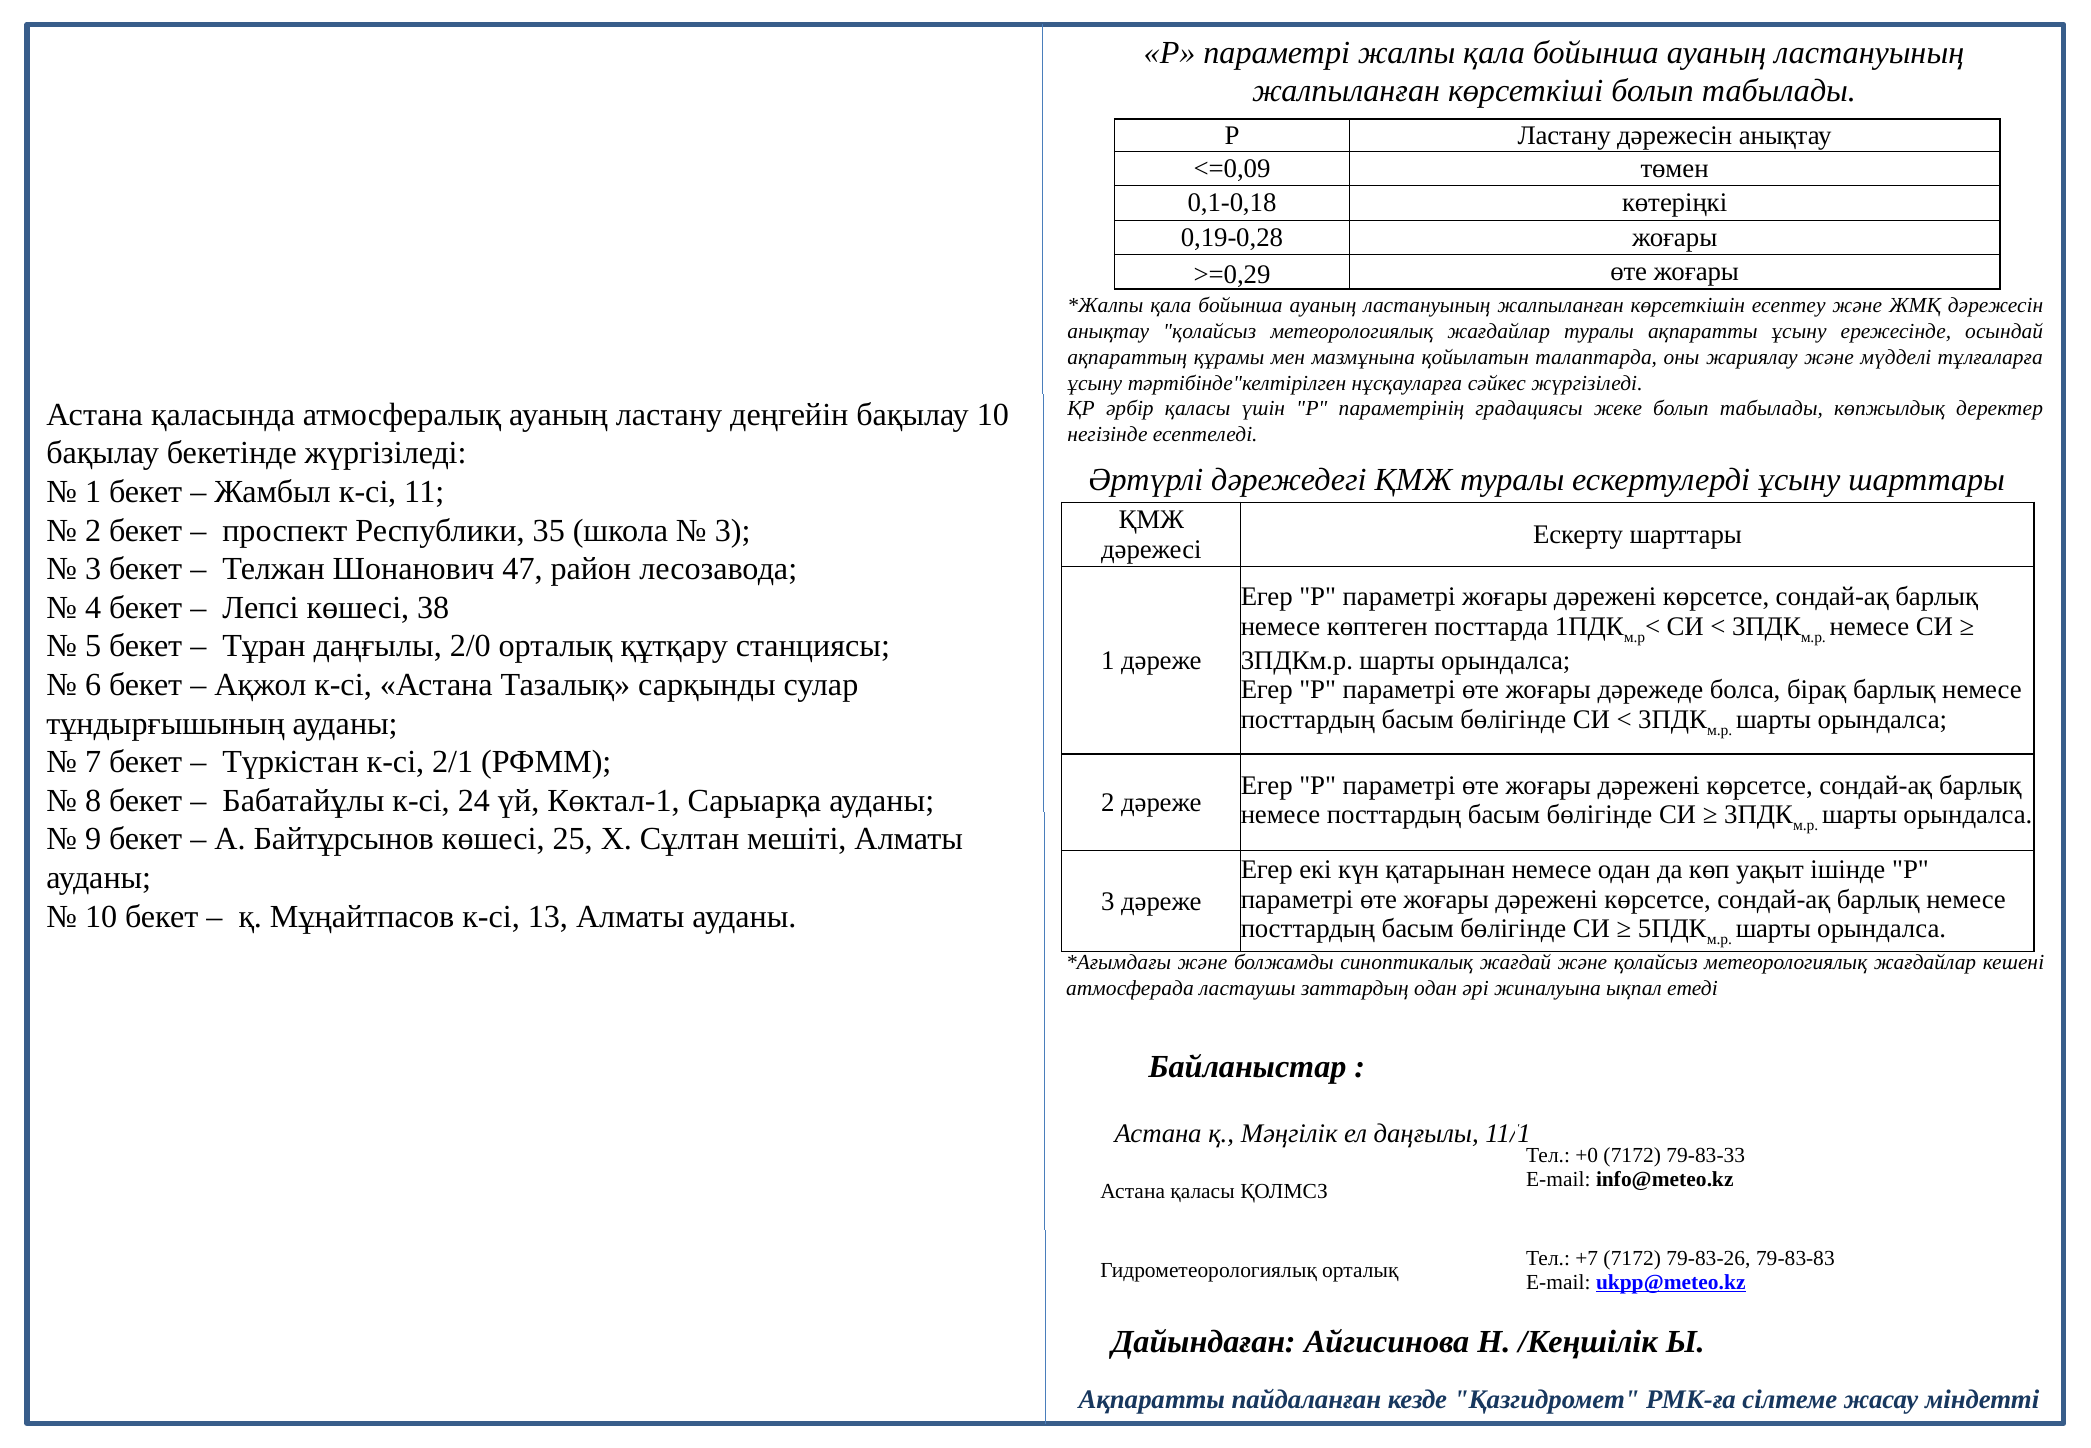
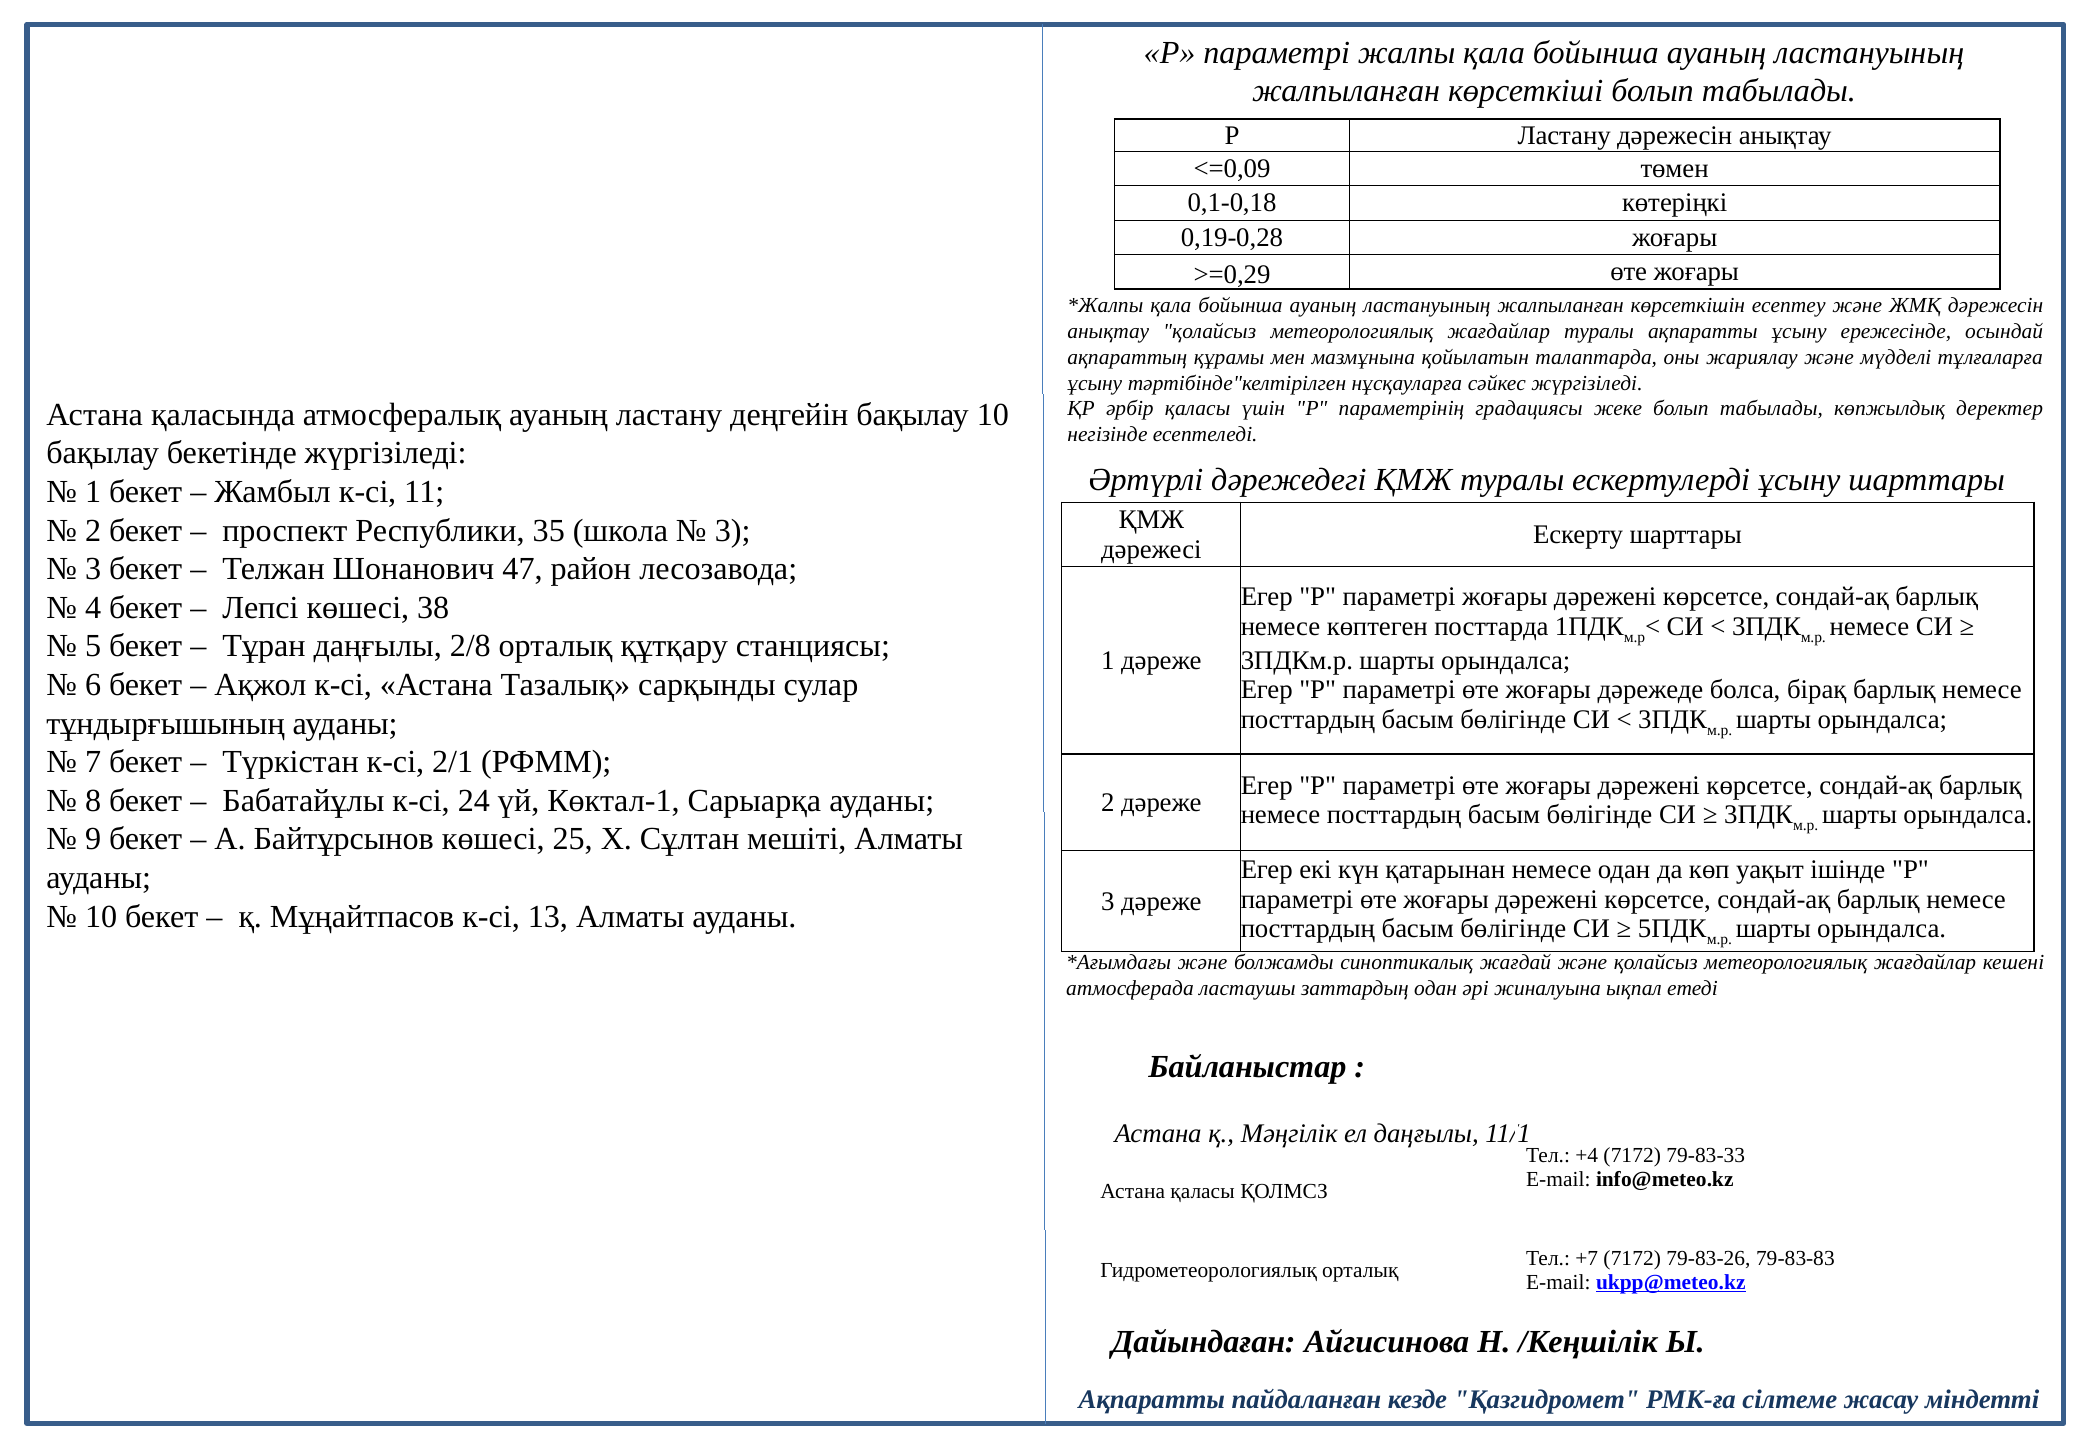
2/0: 2/0 -> 2/8 (470, 646)
+0: +0 -> +4 (1587, 1155)
